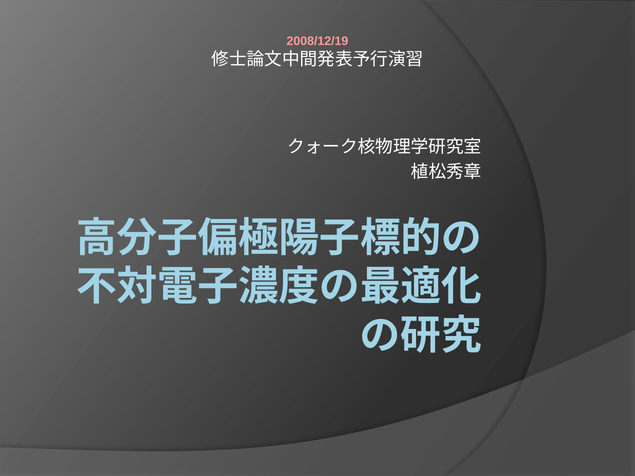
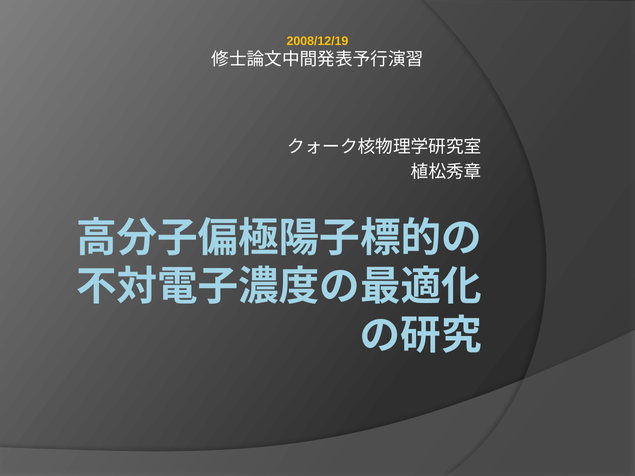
2008/12/19 colour: pink -> yellow (317, 41)
